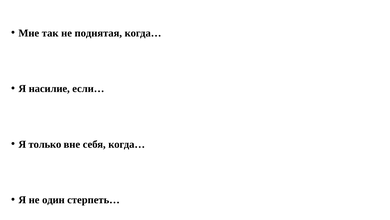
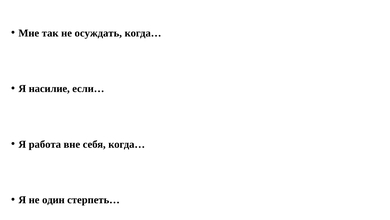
поднятая: поднятая -> осуждать (98, 33)
только: только -> работа (45, 144)
